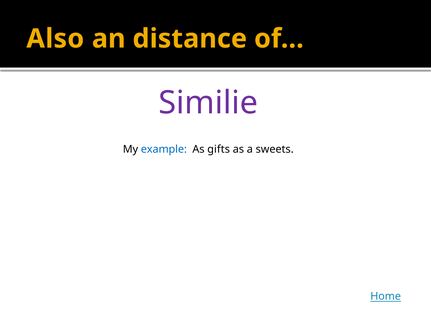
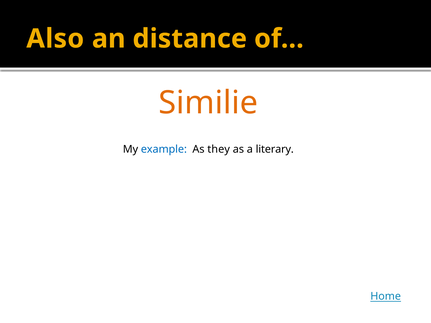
Similie colour: purple -> orange (208, 103)
gifts: gifts -> they (219, 149)
sweets: sweets -> literary (275, 149)
